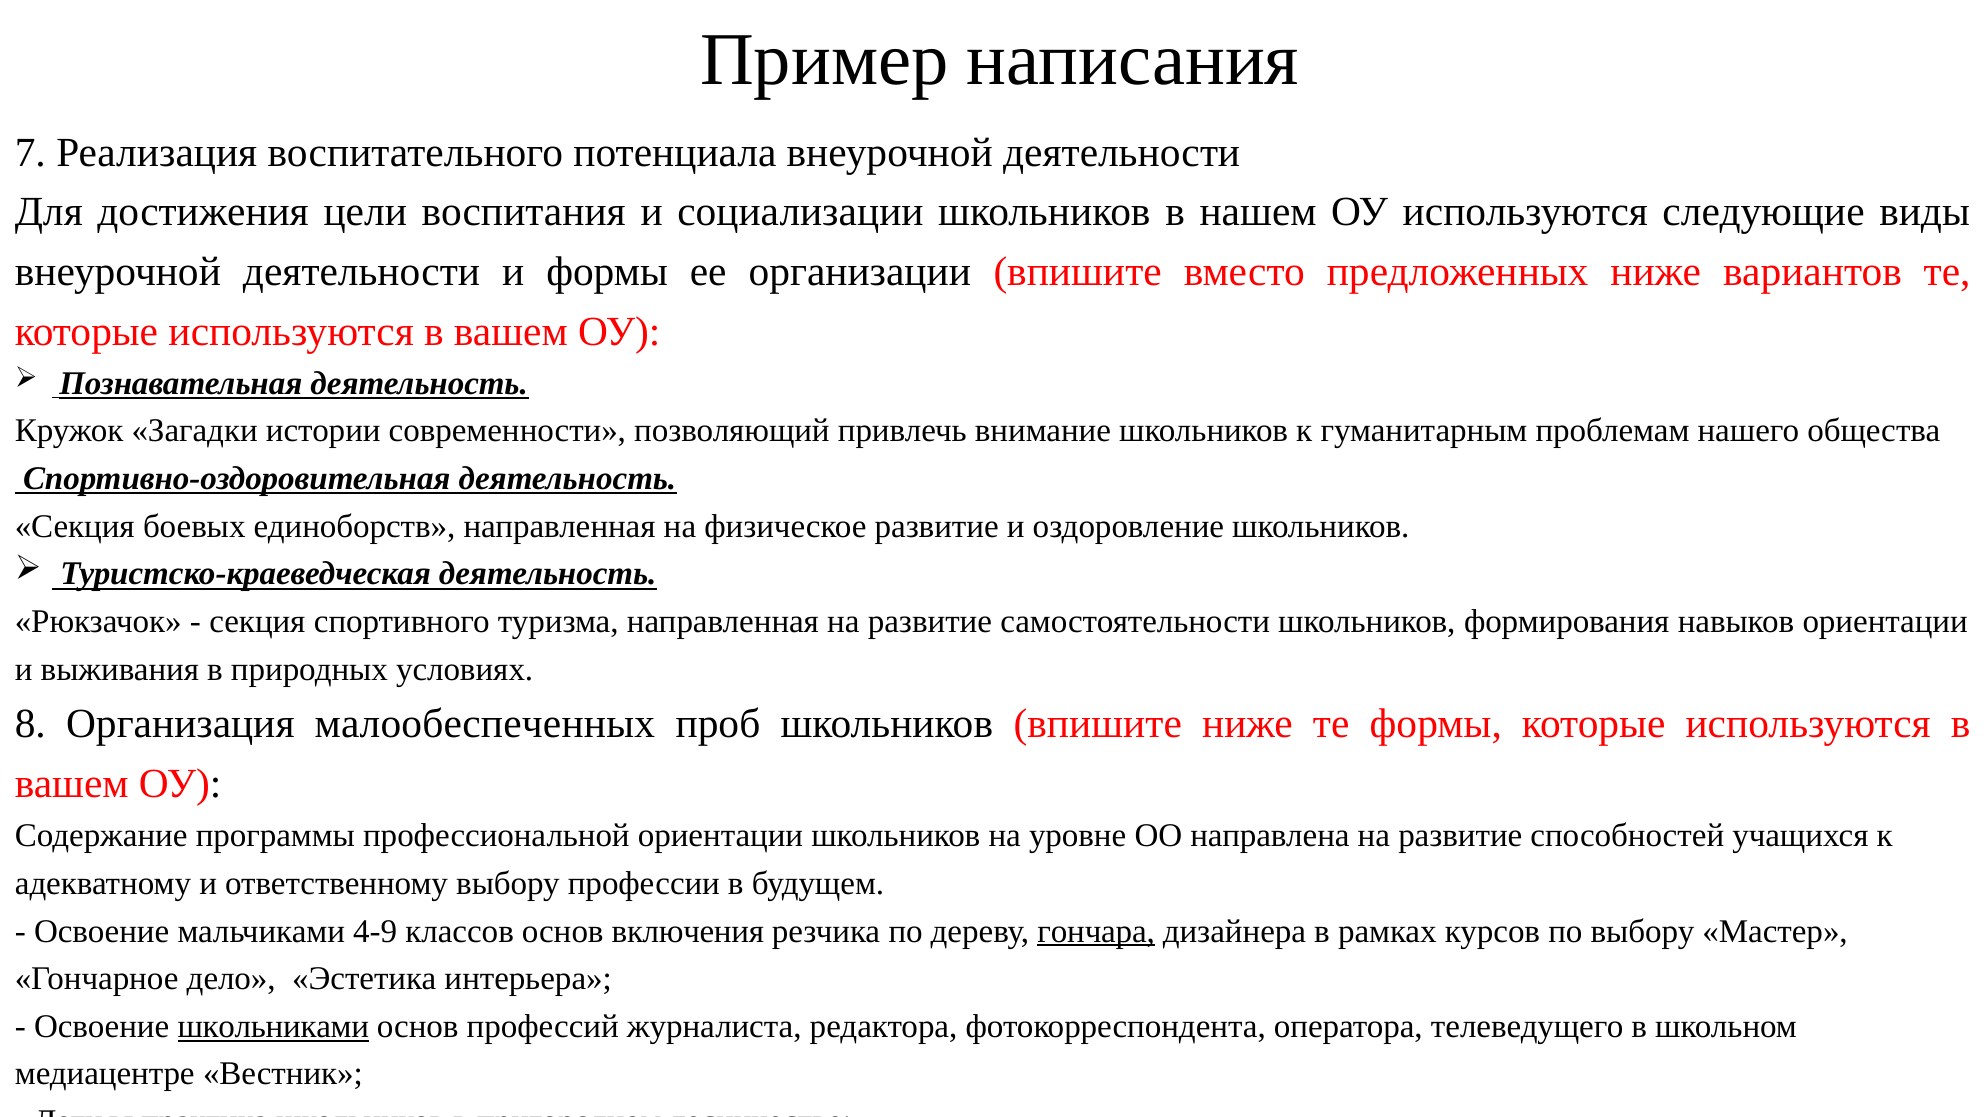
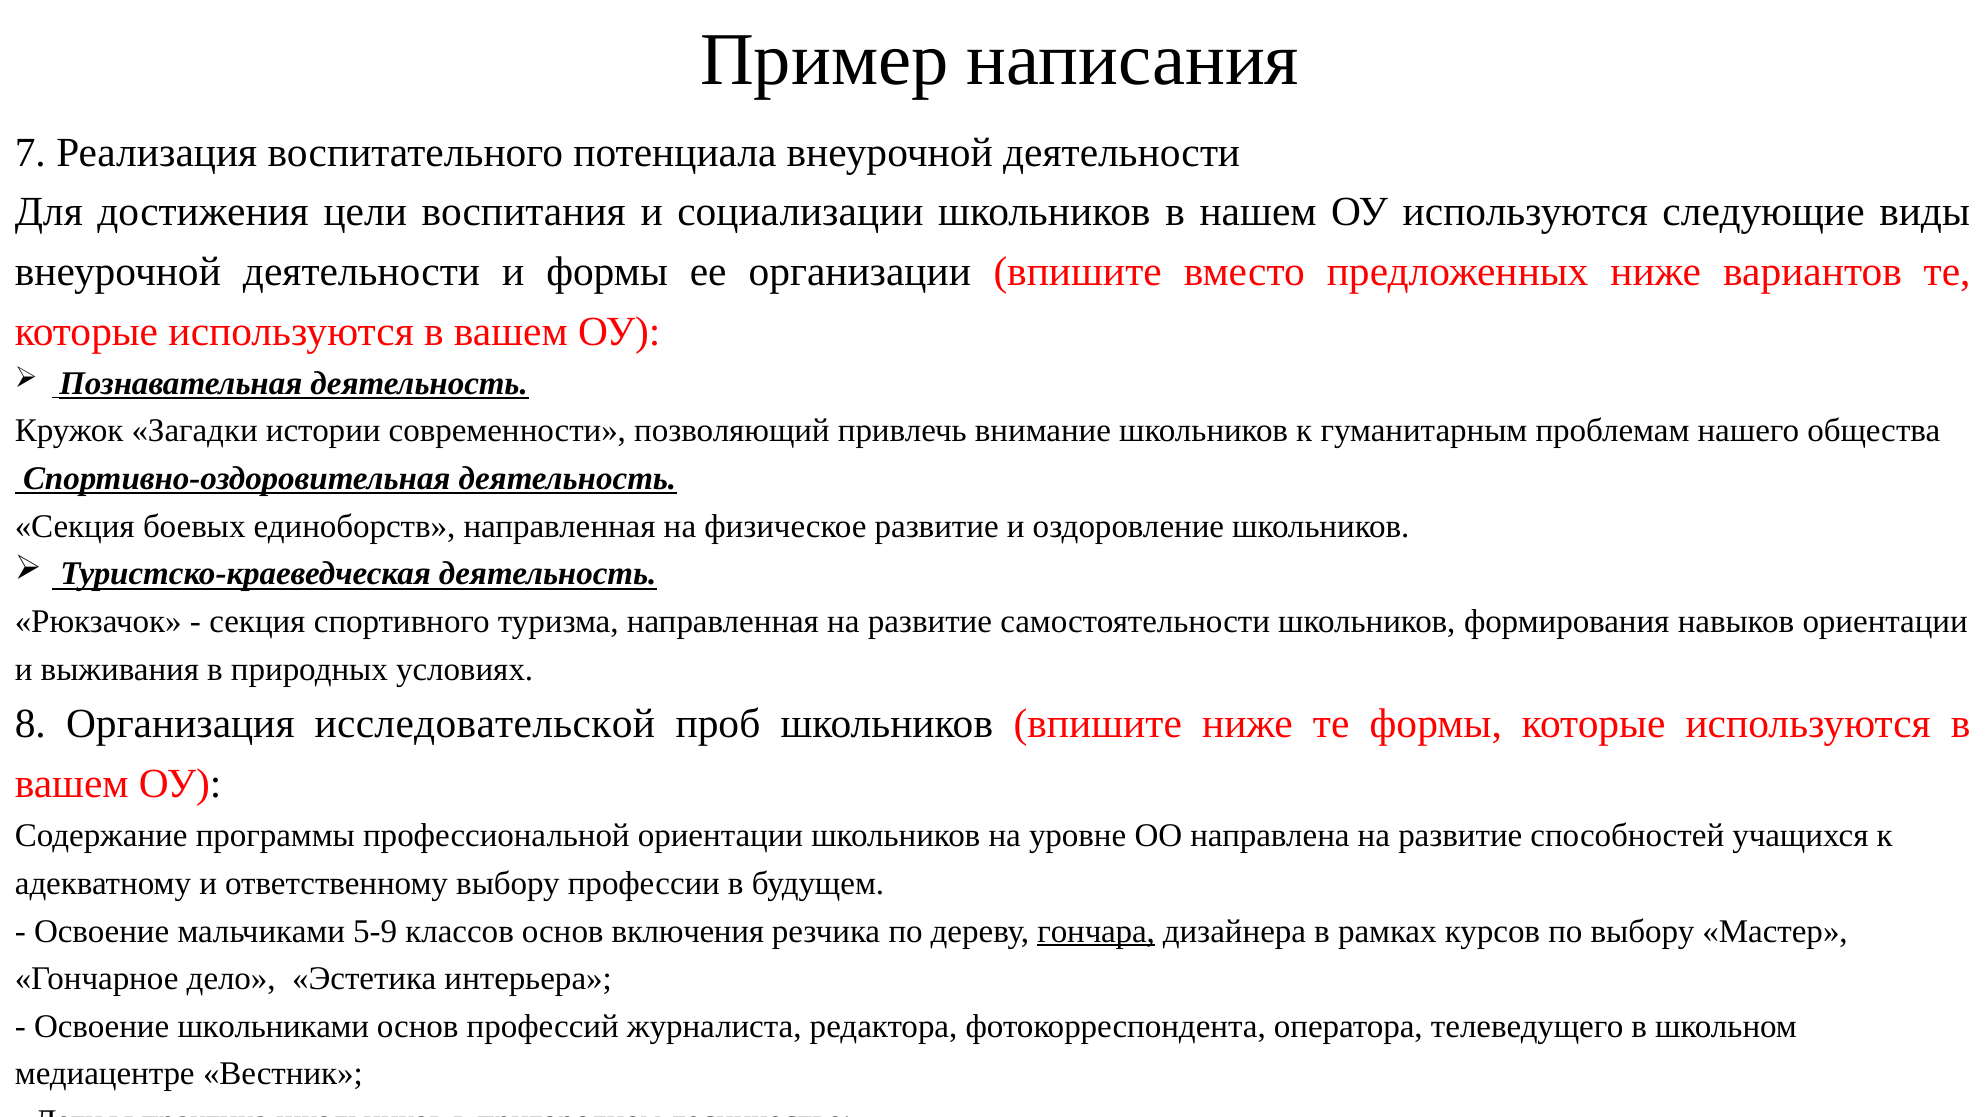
малообеспеченных: малообеспеченных -> исследовательской (485, 724)
4-9: 4-9 -> 5-9 (375, 931)
школьниками underline: present -> none (273, 1026)
